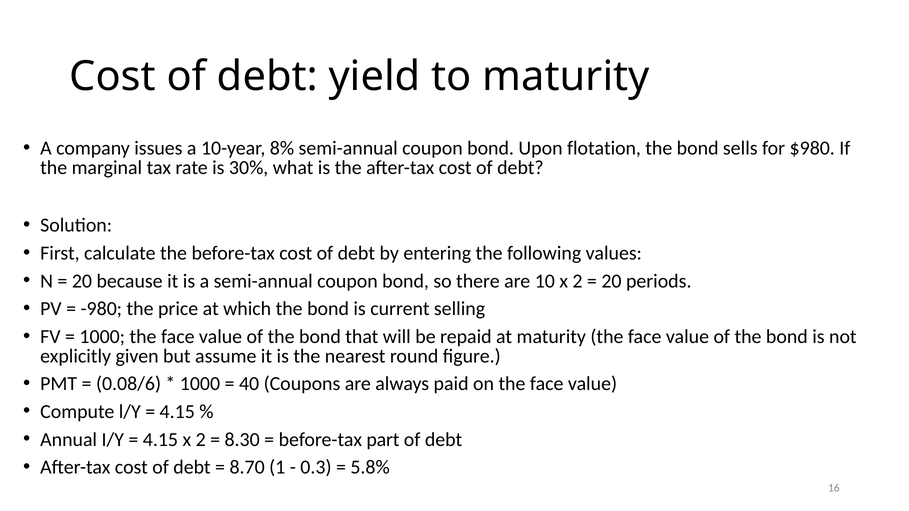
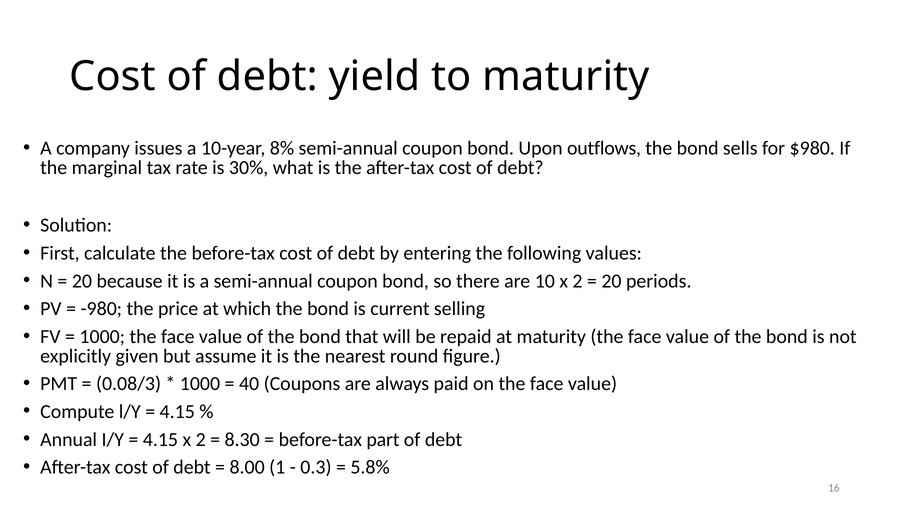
flotation: flotation -> outflows (604, 148)
0.08/6: 0.08/6 -> 0.08/3 (129, 384)
8.70: 8.70 -> 8.00 (247, 468)
